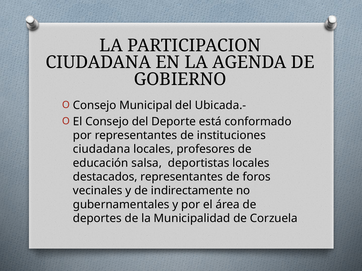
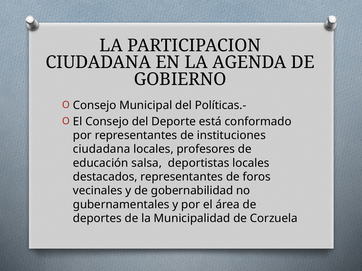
Ubicada.-: Ubicada.- -> Políticas.- (221, 105)
indirectamente: indirectamente -> gobernabilidad (192, 191)
